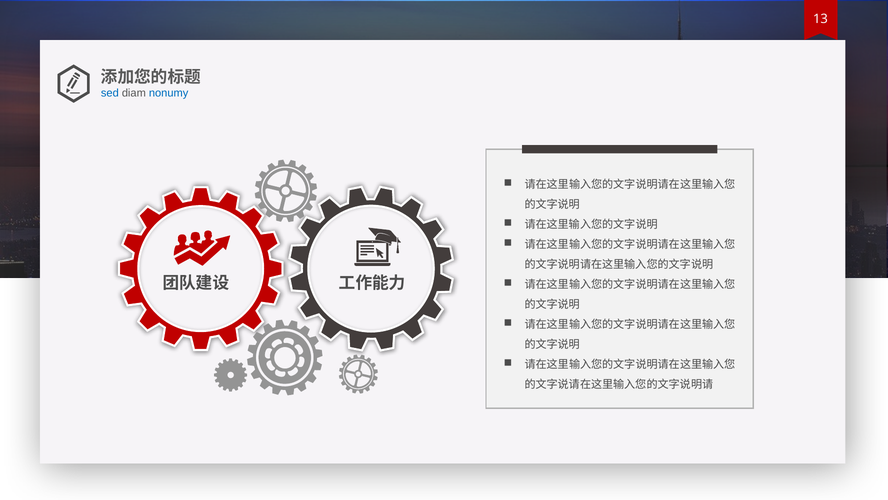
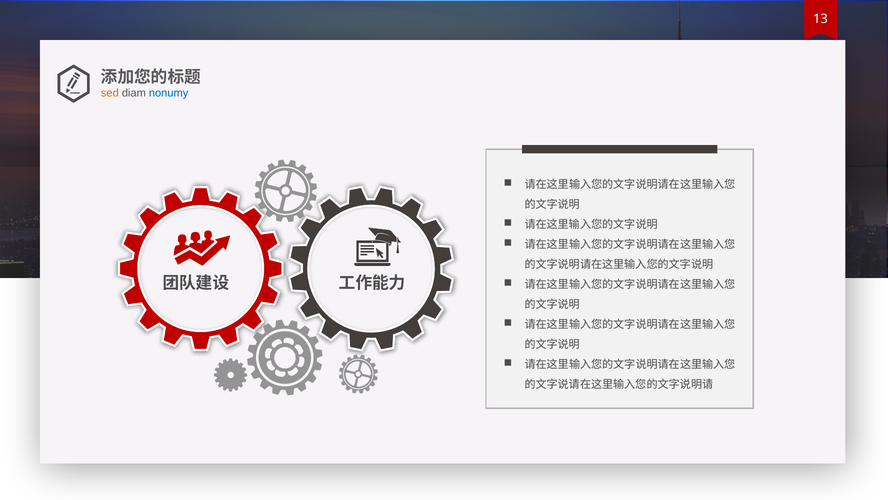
sed colour: blue -> orange (110, 93)
